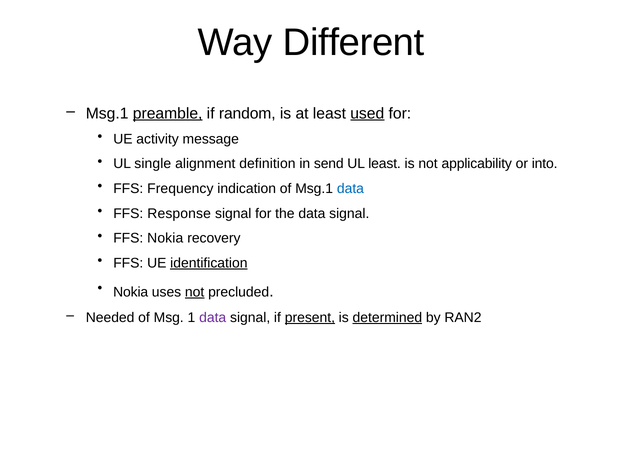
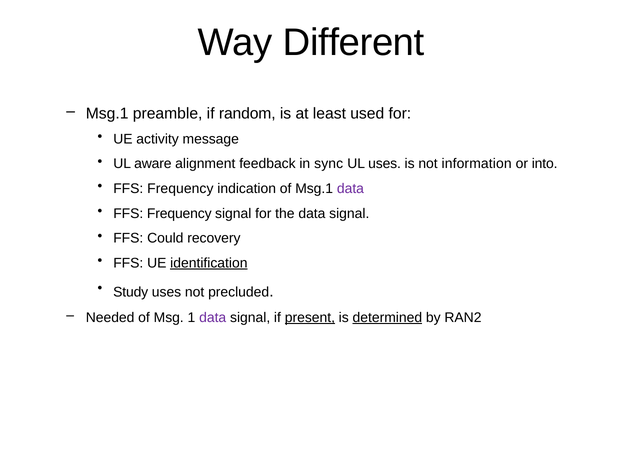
preamble underline: present -> none (168, 113)
used underline: present -> none (367, 113)
single: single -> aware (153, 164)
definition: definition -> feedback (267, 164)
send: send -> sync (329, 164)
UL least: least -> uses (385, 164)
applicability: applicability -> information (477, 164)
data colour: blue -> purple (350, 188)
Response: Response -> Frequency (179, 213)
FFS Nokia: Nokia -> Could (165, 238)
Nokia: Nokia -> Study (131, 292)
not underline: present -> none (195, 292)
